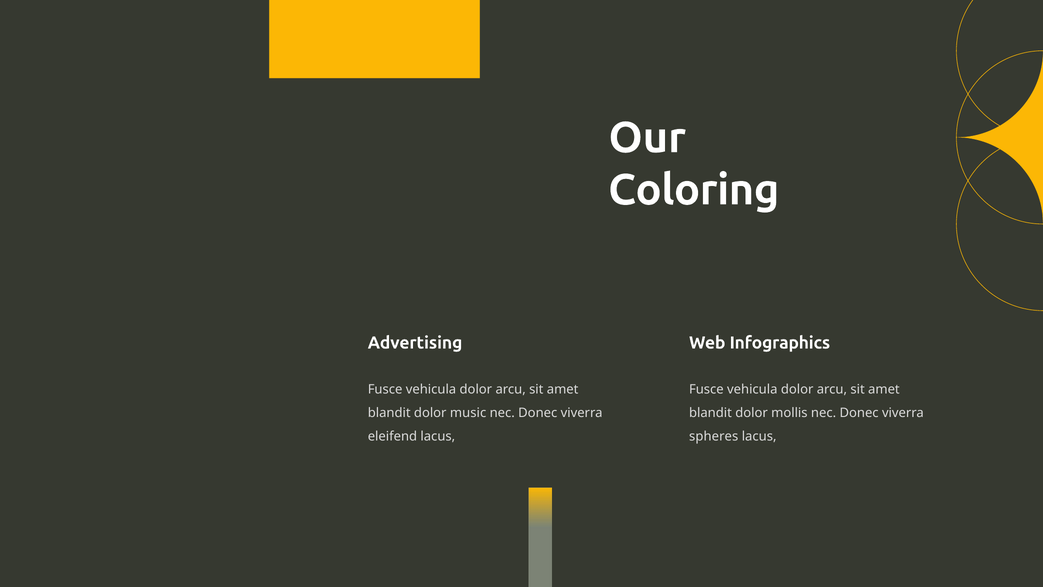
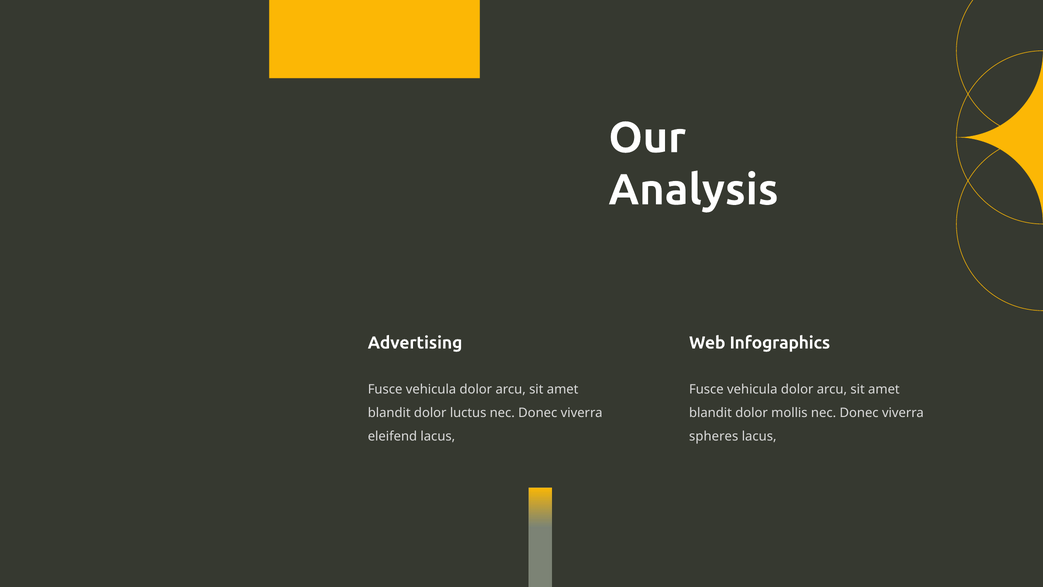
Coloring: Coloring -> Analysis (694, 190)
music: music -> luctus (468, 413)
